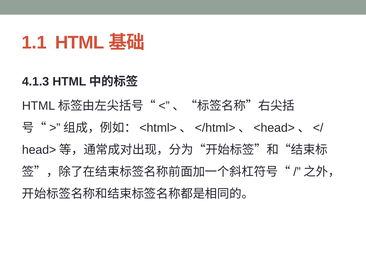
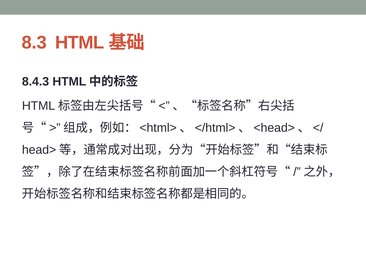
1.1: 1.1 -> 8.3 (34, 42)
4.1.3: 4.1.3 -> 8.4.3 (36, 81)
